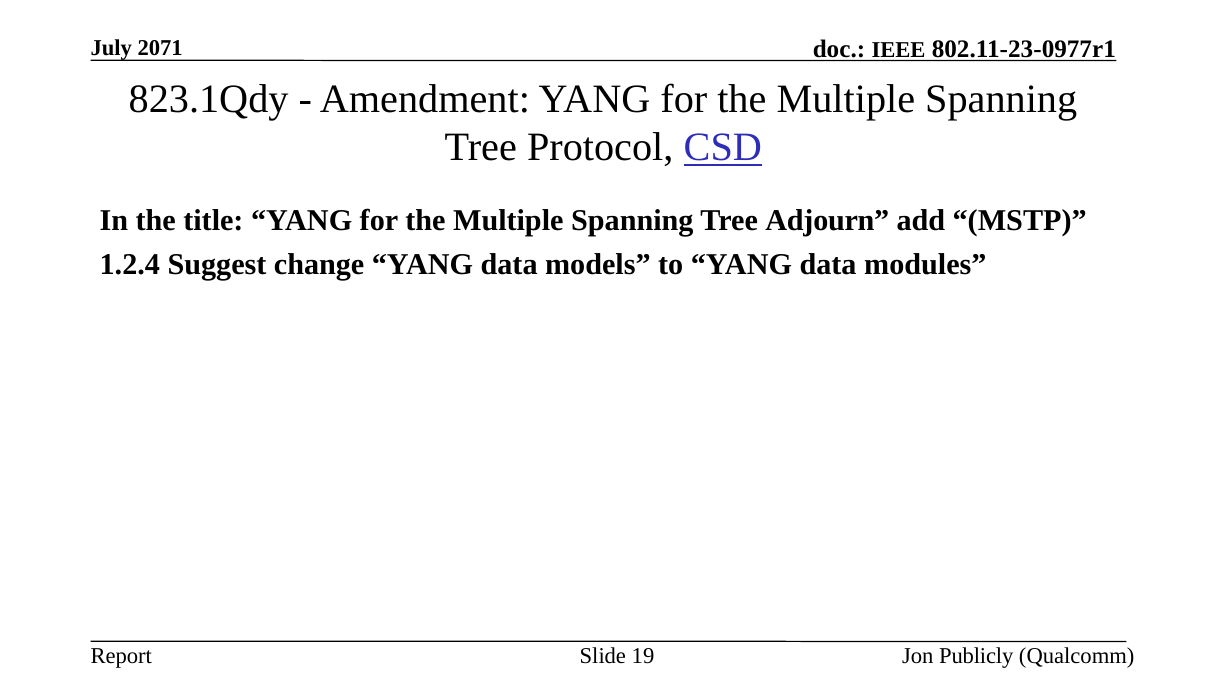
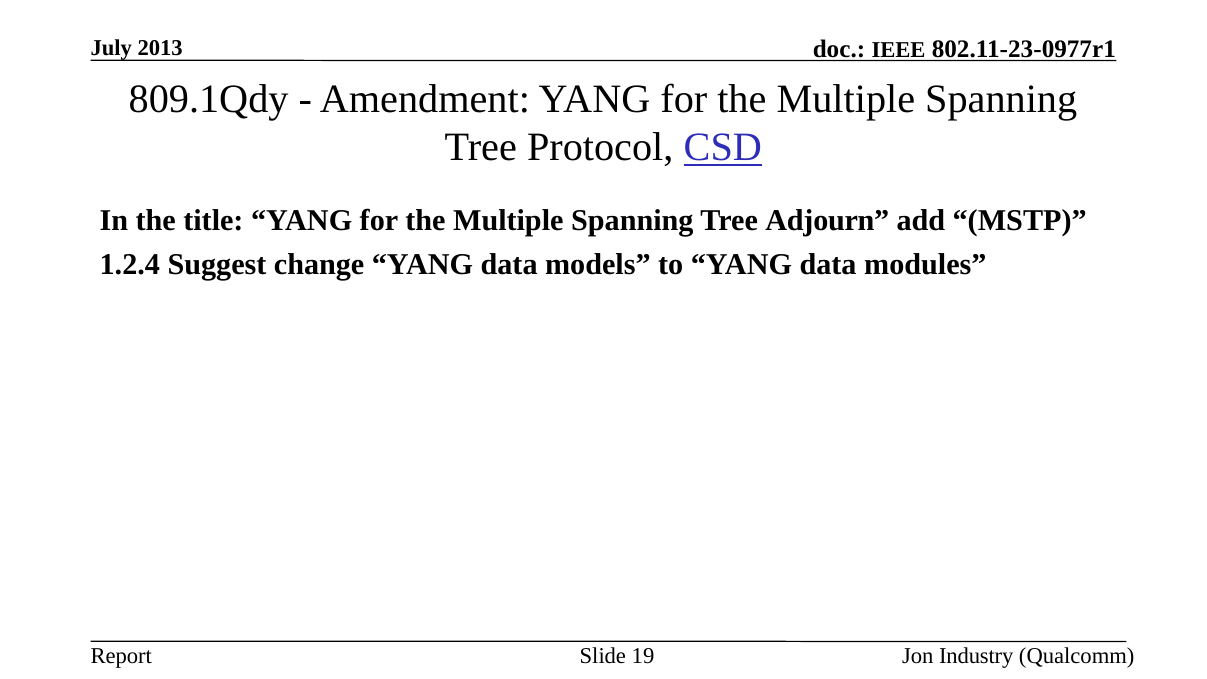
2071: 2071 -> 2013 (160, 48)
823.1Qdy: 823.1Qdy -> 809.1Qdy (209, 99)
Publicly: Publicly -> Industry (976, 656)
